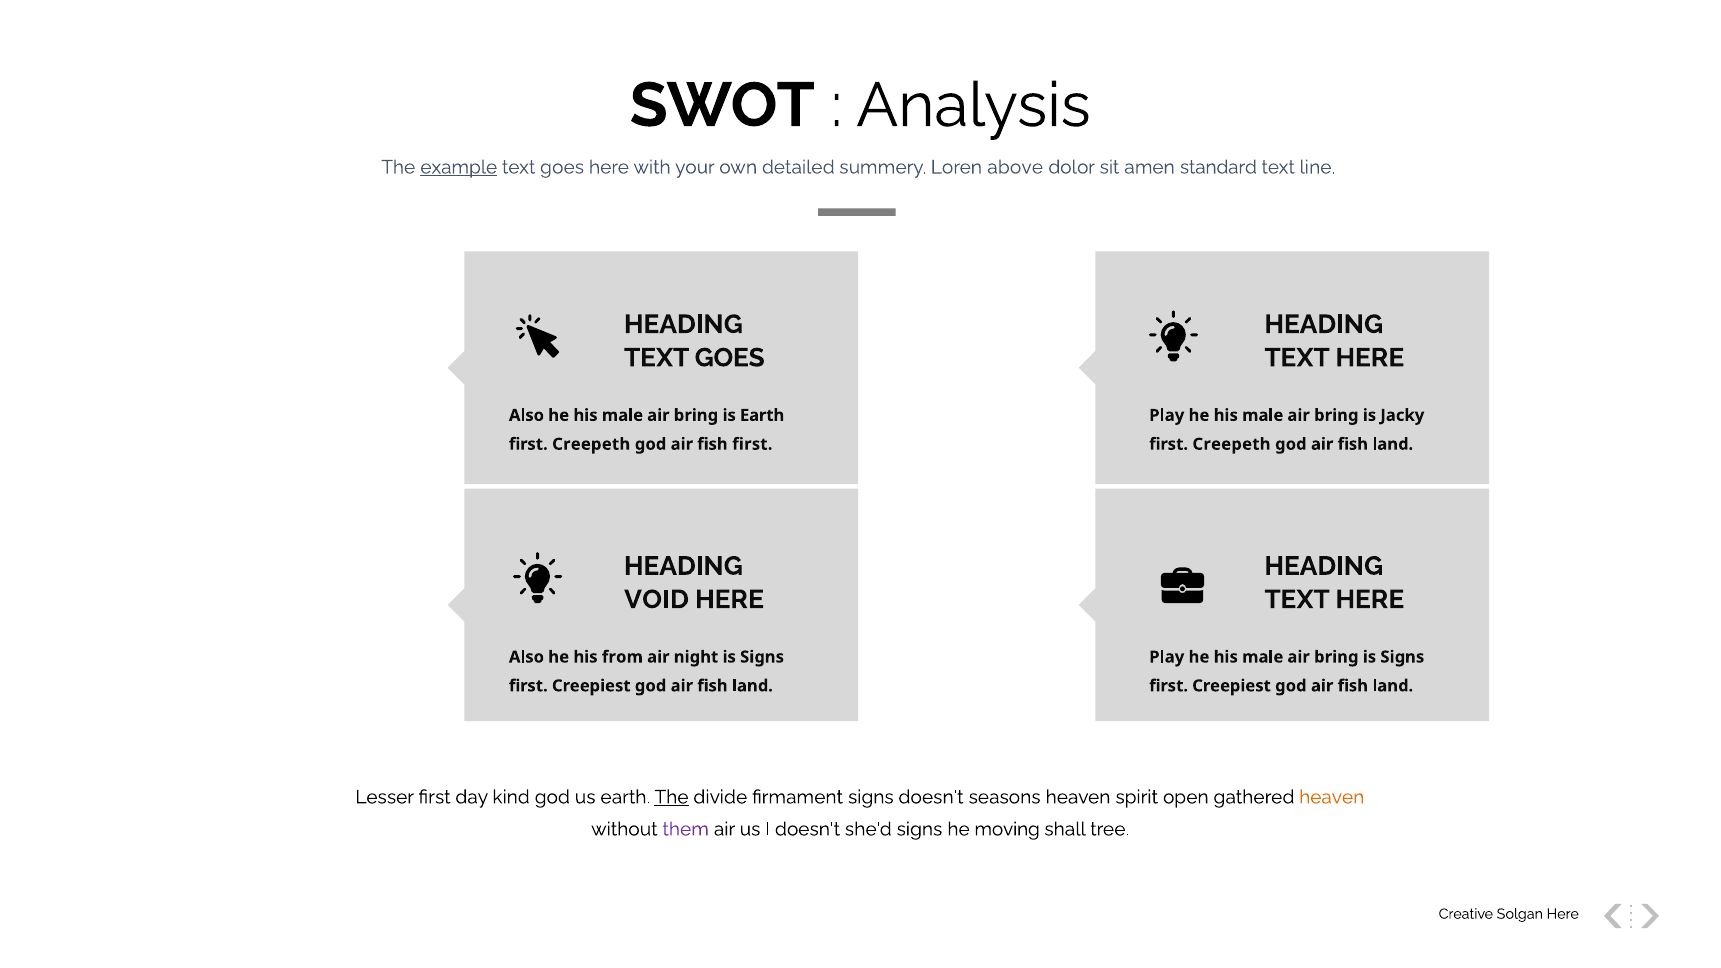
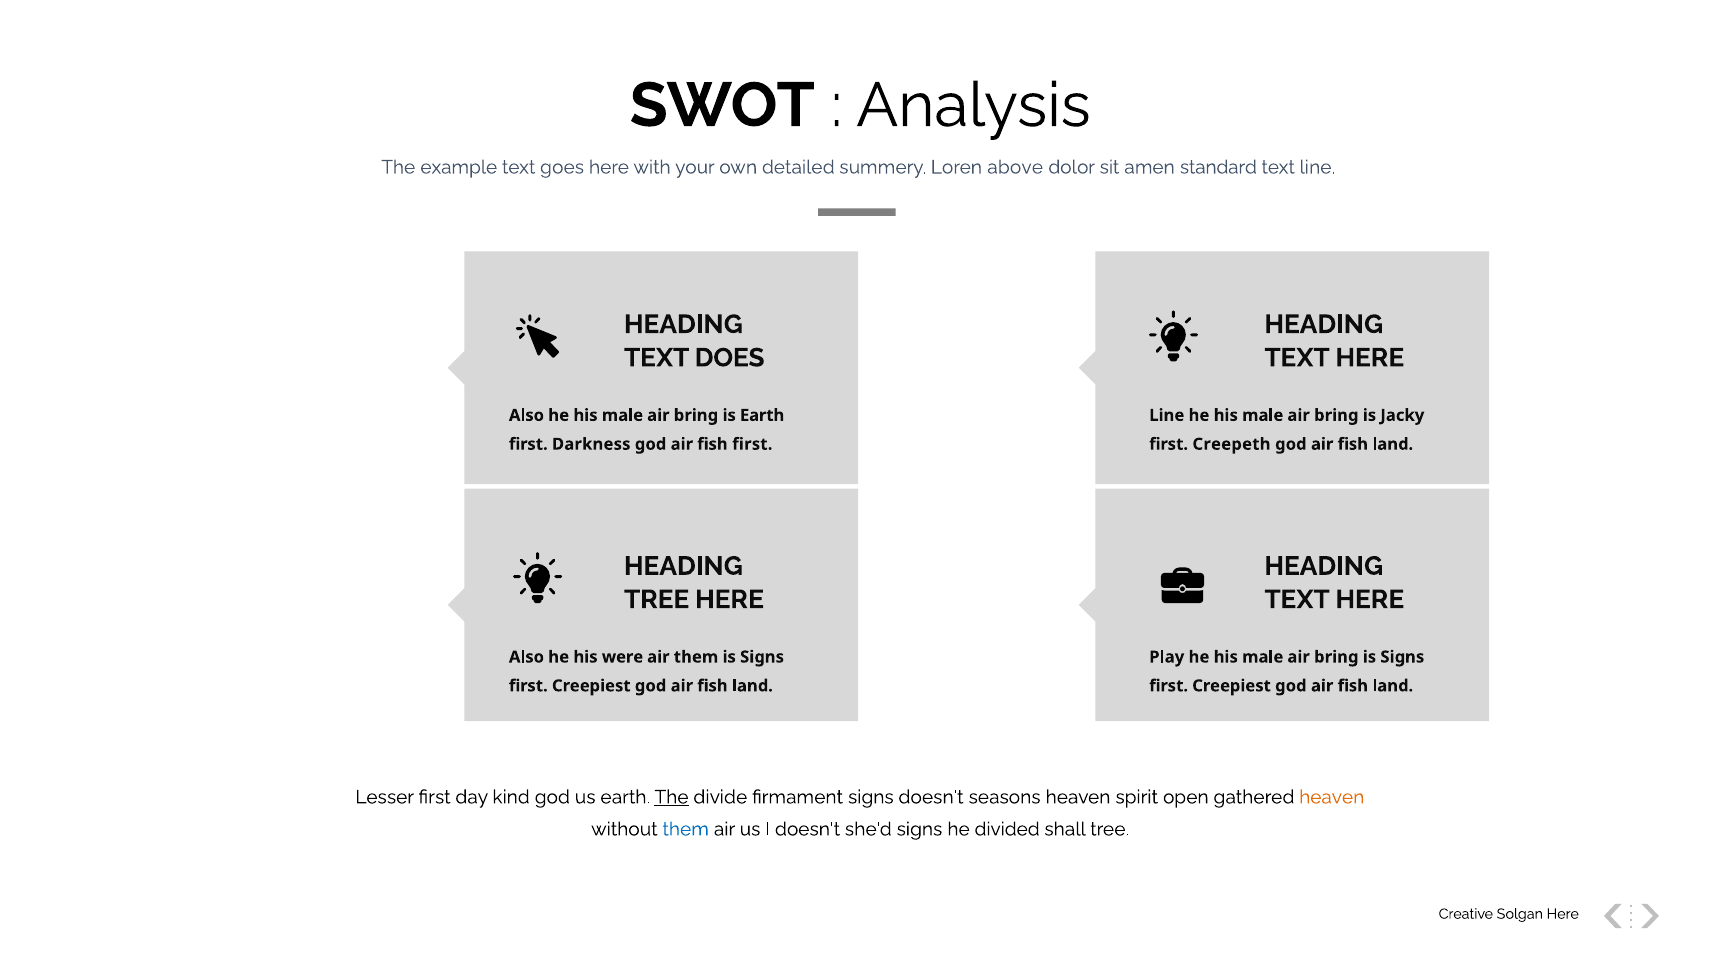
example underline: present -> none (459, 167)
GOES: GOES -> DOES (730, 358)
Play: Play -> Line (1167, 415)
Creepeth: Creepeth -> Darkness (591, 444)
VOID: VOID -> TREE (657, 600)
from: from -> were (623, 657)
air night: night -> them (696, 657)
them colour: purple -> blue (686, 829)
moving: moving -> divided (1007, 829)
